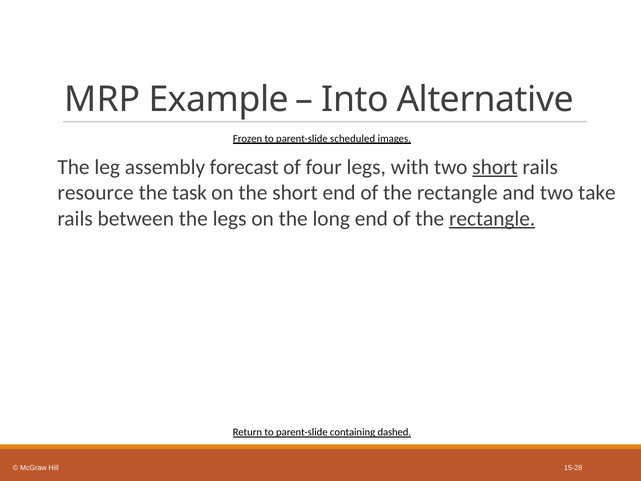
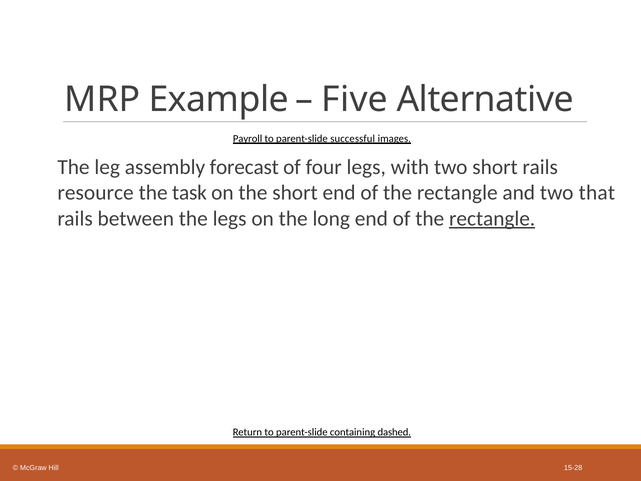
Into: Into -> Five (355, 99)
Frozen: Frozen -> Payroll (248, 139)
scheduled: scheduled -> successful (353, 139)
short underline: present -> none (495, 167)
take: take -> that (597, 193)
